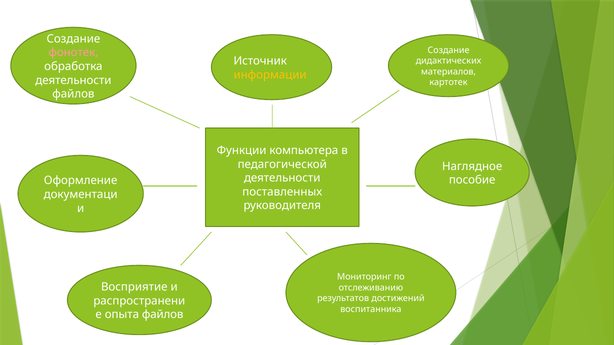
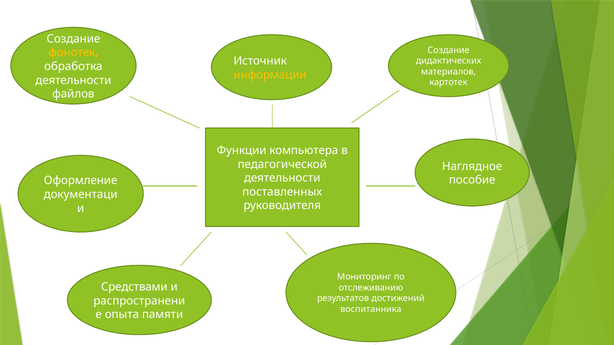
фонотек colour: pink -> yellow (73, 53)
Восприятие: Восприятие -> Средствами (134, 287)
опыта файлов: файлов -> памяти (163, 315)
